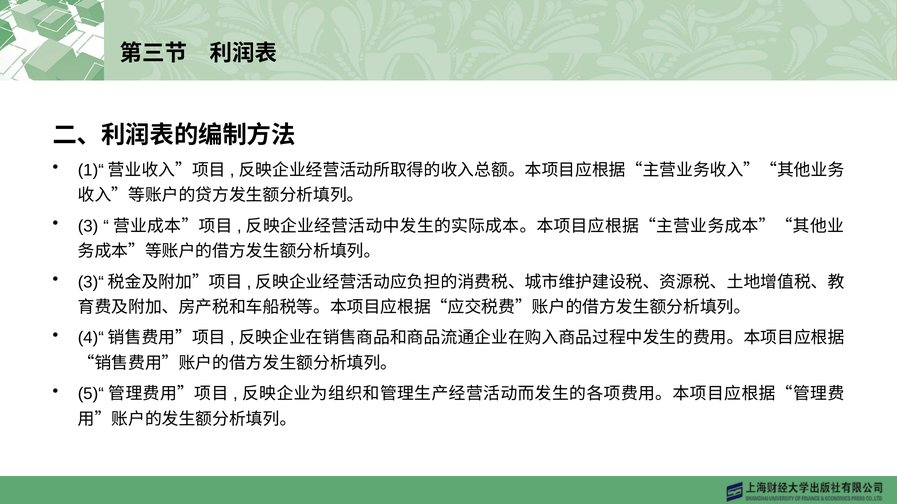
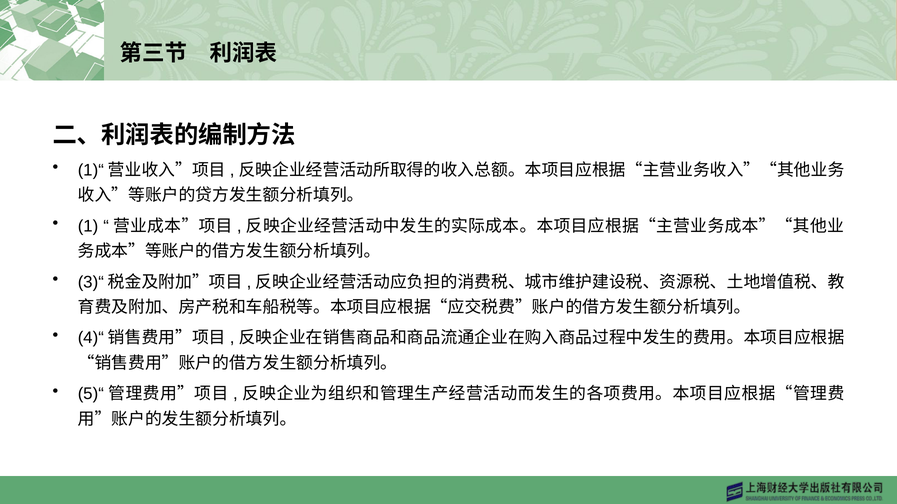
3: 3 -> 1 (88, 226)
